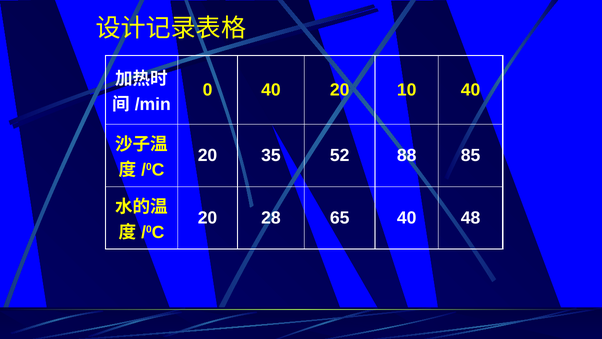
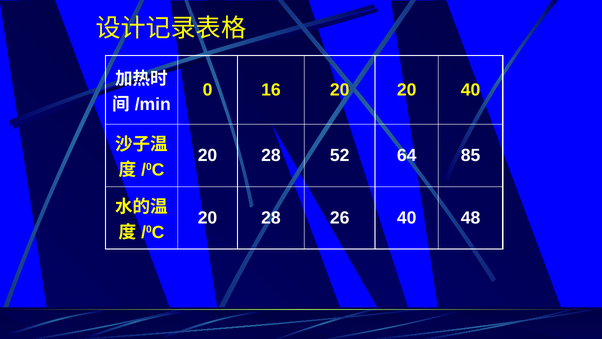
0 40: 40 -> 16 (271, 90)
20 10: 10 -> 20 (407, 90)
35: 35 -> 28 (271, 155)
88: 88 -> 64 (407, 155)
65: 65 -> 26 (340, 218)
